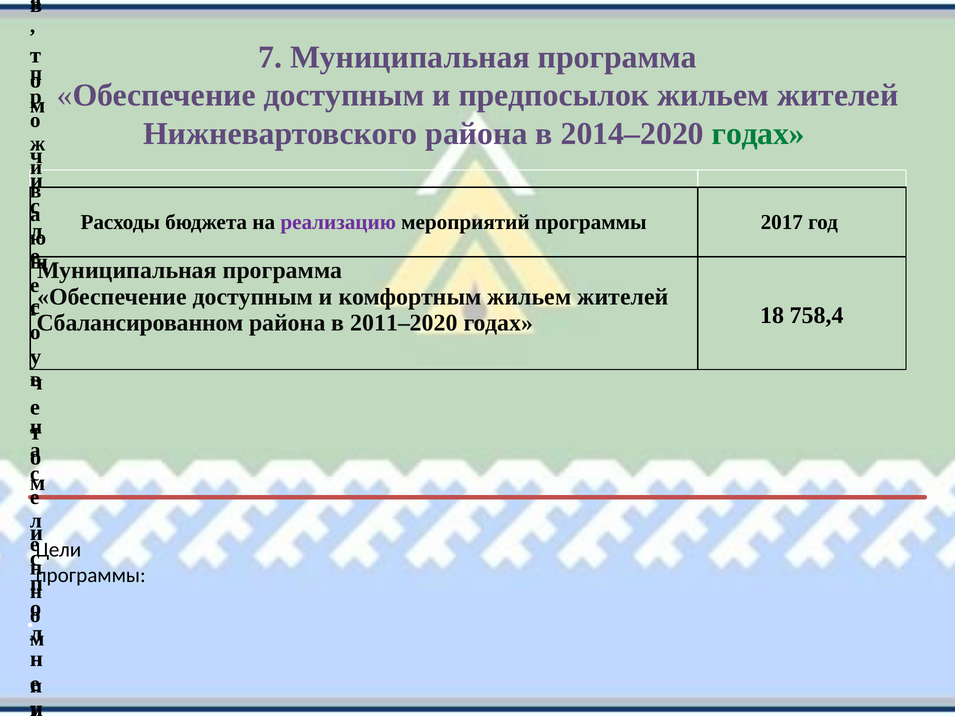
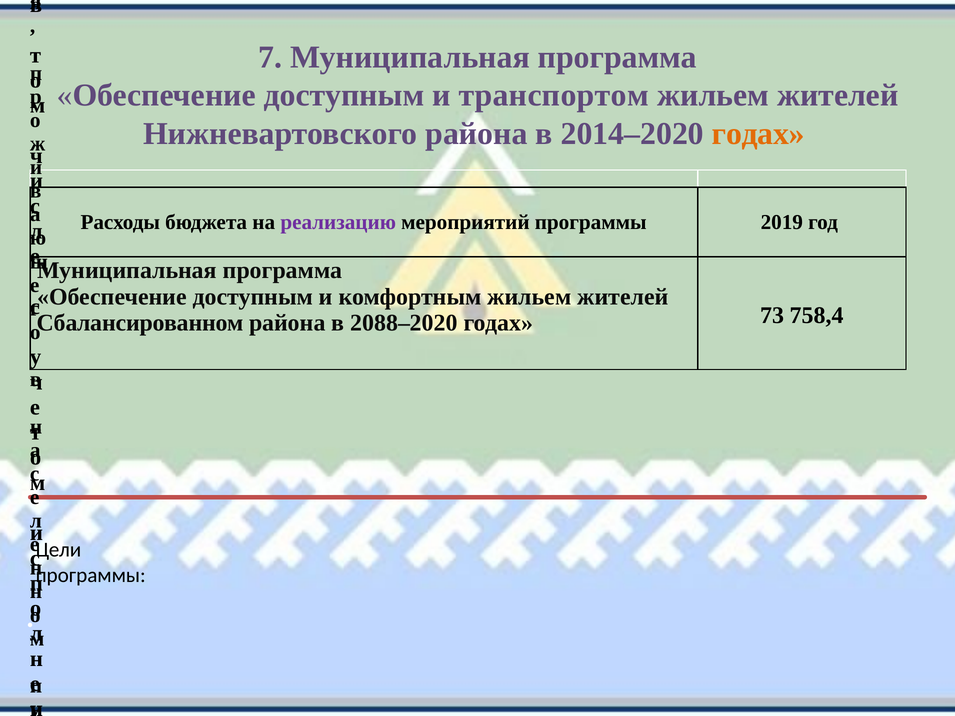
предпосылок: предпосылок -> транспортом (554, 95)
годах colour: green -> orange (758, 134)
2017: 2017 -> 2019 (782, 223)
2011–2020: 2011–2020 -> 2088–2020 (404, 323)
18: 18 -> 73 (772, 315)
